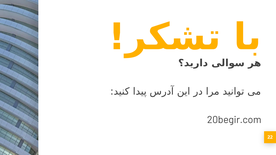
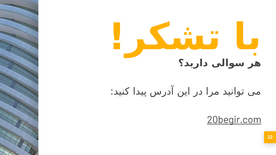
20begir.com underline: none -> present (234, 120)
